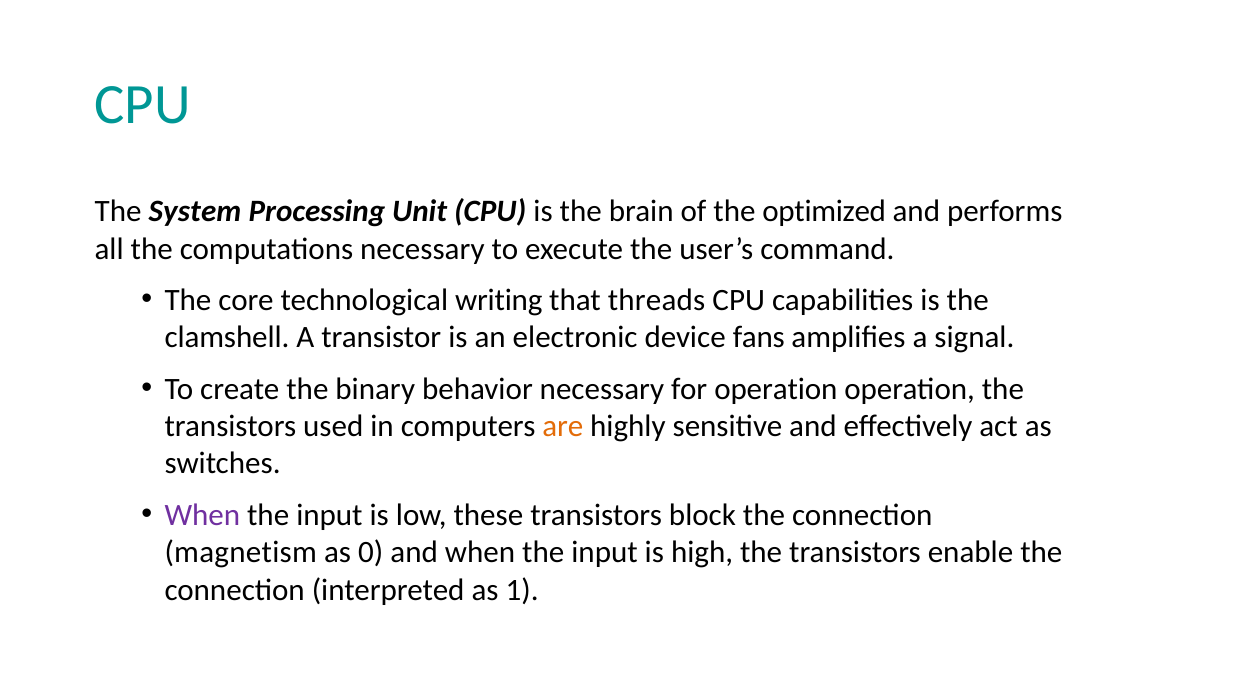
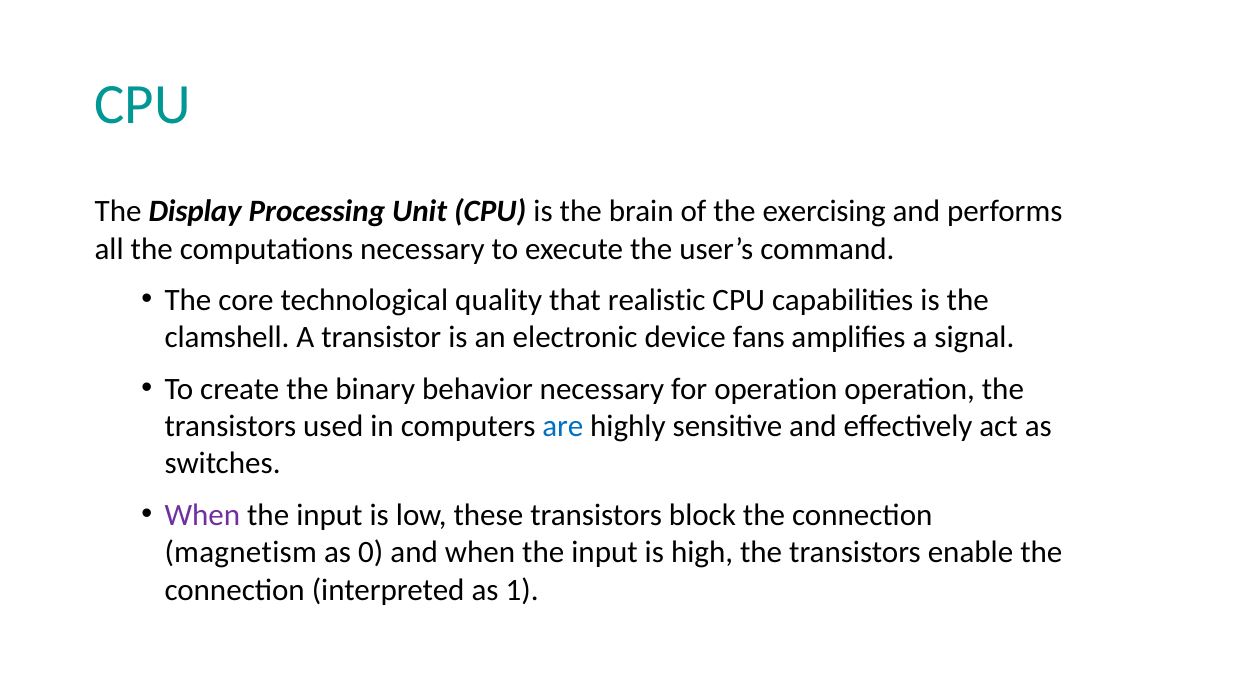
System: System -> Display (195, 211)
optimized: optimized -> exercising (824, 211)
writing: writing -> quality (499, 300)
threads: threads -> realistic (657, 300)
are colour: orange -> blue (563, 426)
